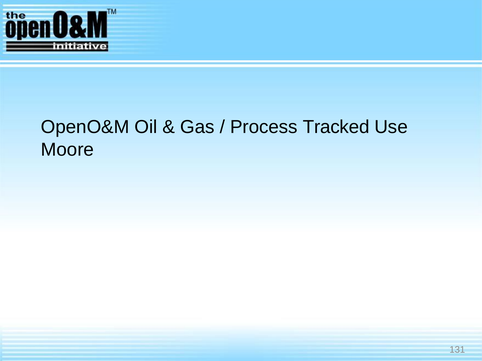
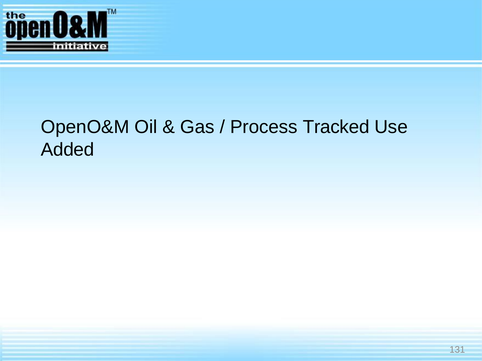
Moore: Moore -> Added (68, 150)
